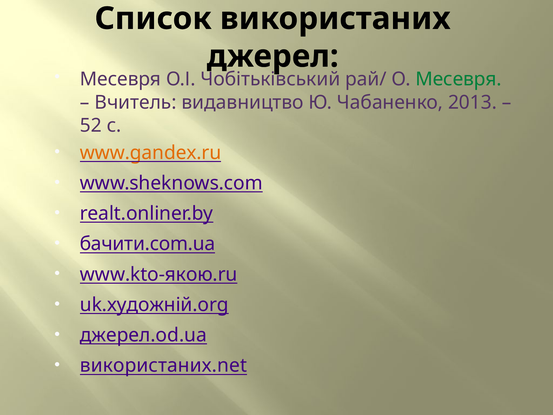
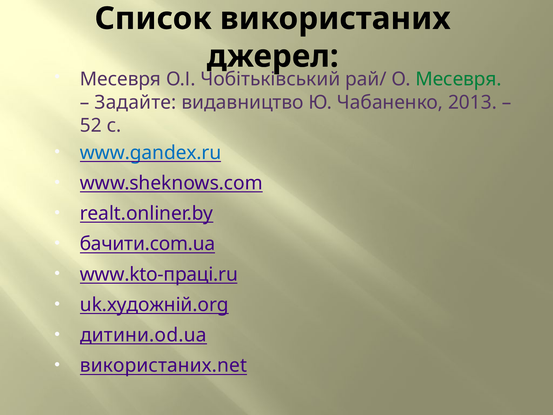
Вчитель: Вчитель -> Задайте (135, 102)
www.gandex.ru colour: orange -> blue (151, 153)
www.kto-якою.ru: www.kto-якою.ru -> www.kto-праці.ru (159, 274)
джерел.od.ua: джерел.od.ua -> дитини.od.ua (143, 335)
